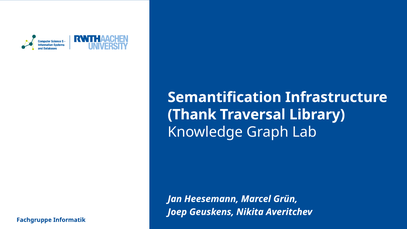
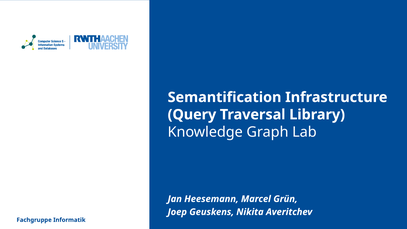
Thank: Thank -> Query (192, 115)
